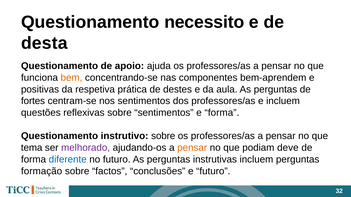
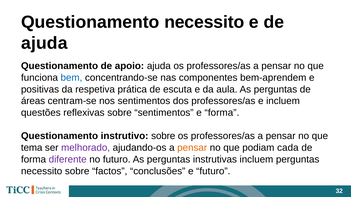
desta: desta -> ajuda (44, 43)
bem colour: orange -> blue (71, 78)
destes: destes -> escuta (178, 90)
fortes: fortes -> áreas (33, 101)
deve: deve -> cada (288, 148)
diferente colour: blue -> purple (68, 160)
formação: formação -> necessito (42, 171)
